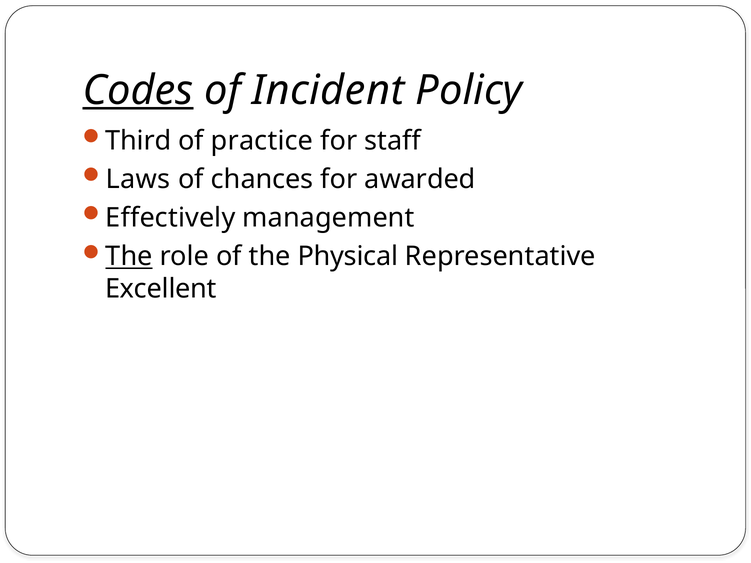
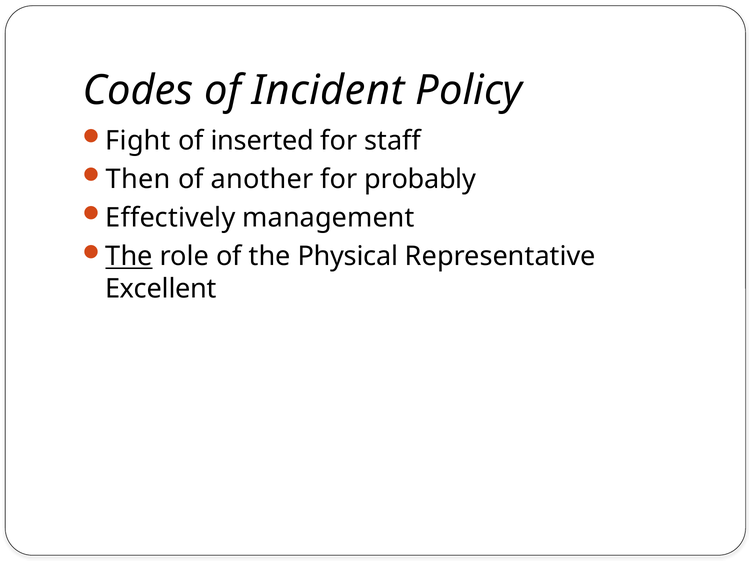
Codes underline: present -> none (138, 91)
Third: Third -> Fight (138, 141)
practice: practice -> inserted (262, 141)
Laws: Laws -> Then (138, 179)
chances: chances -> another (262, 179)
awarded: awarded -> probably (420, 179)
